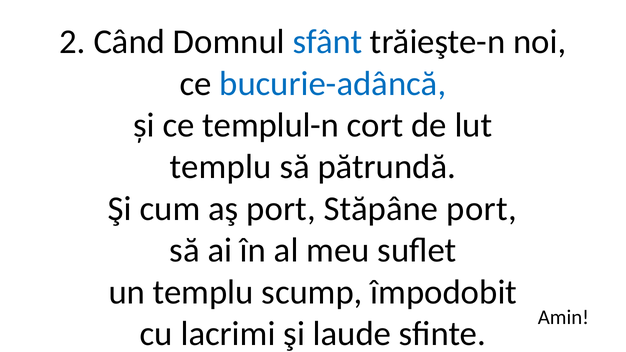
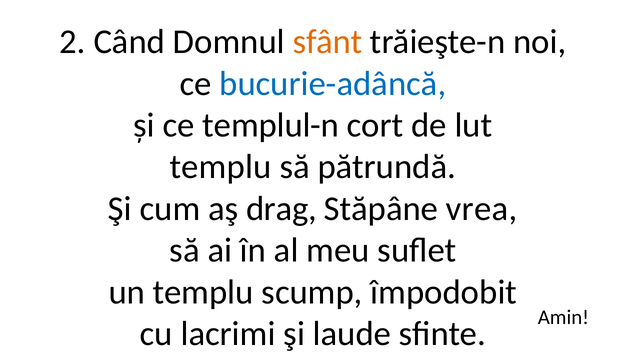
sfânt colour: blue -> orange (328, 42)
aş port: port -> drag (281, 209)
Stăpâne port: port -> vrea (482, 209)
